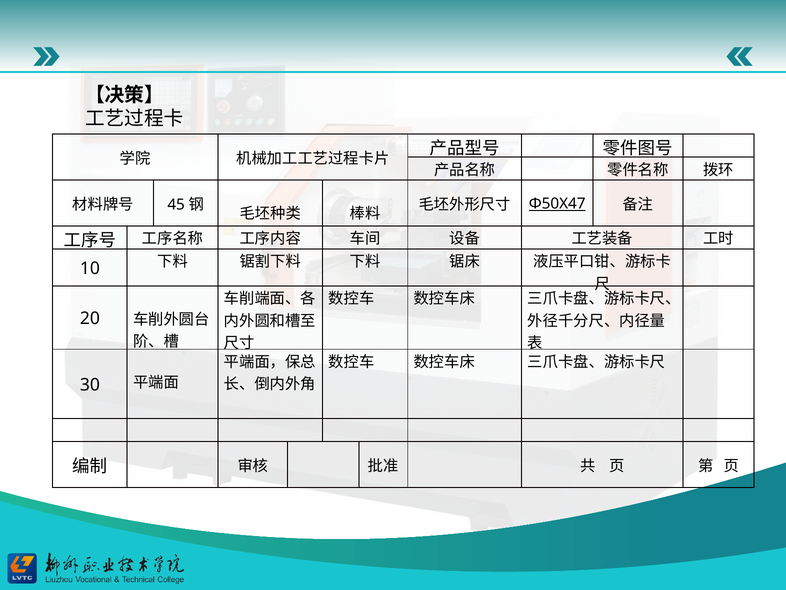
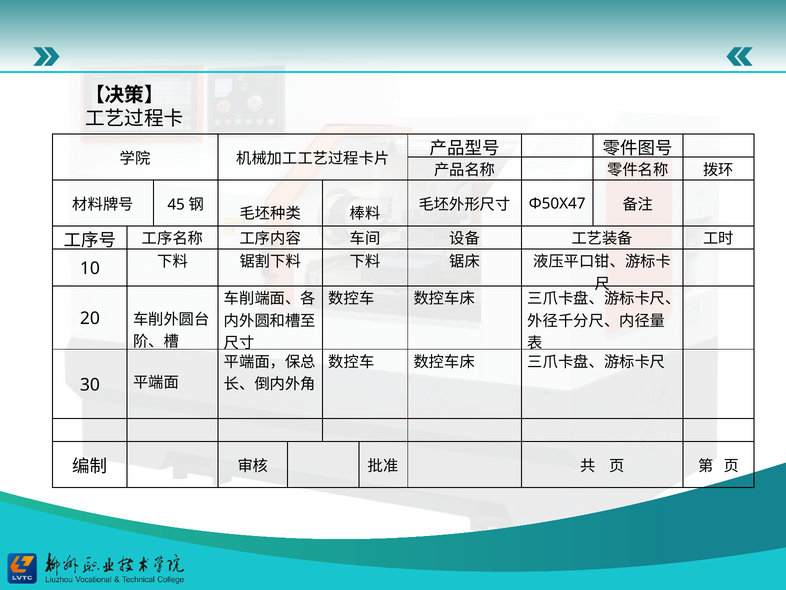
Φ50X47 underline: present -> none (557, 204)
